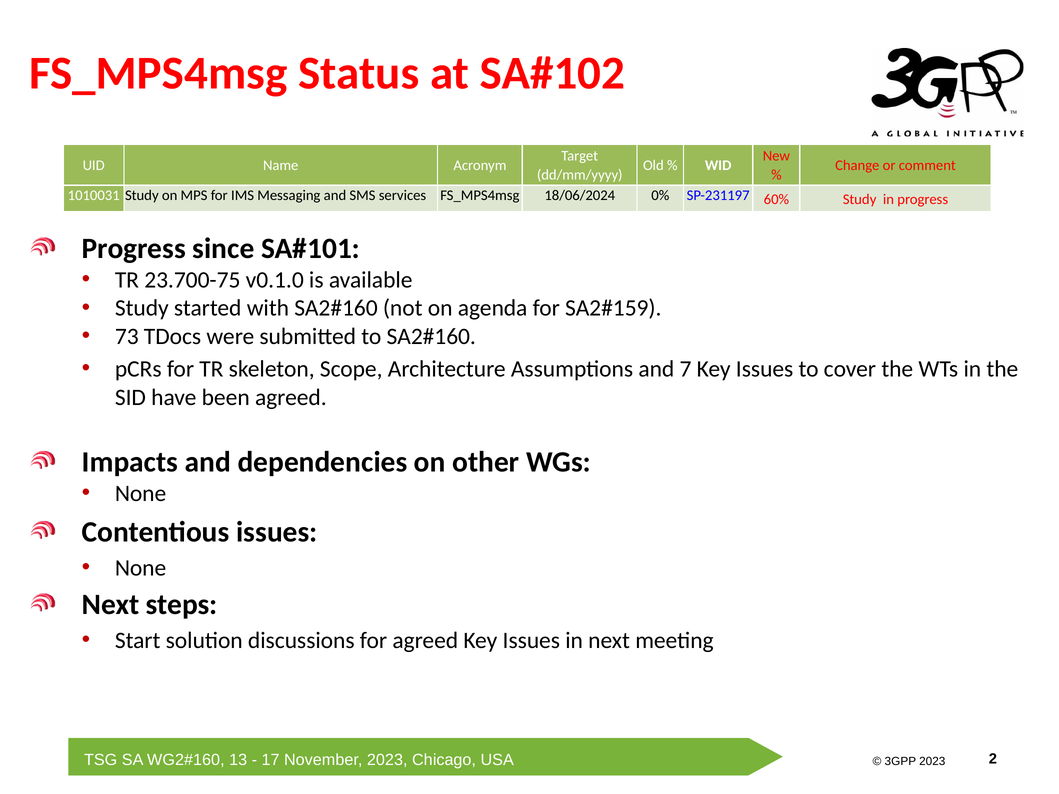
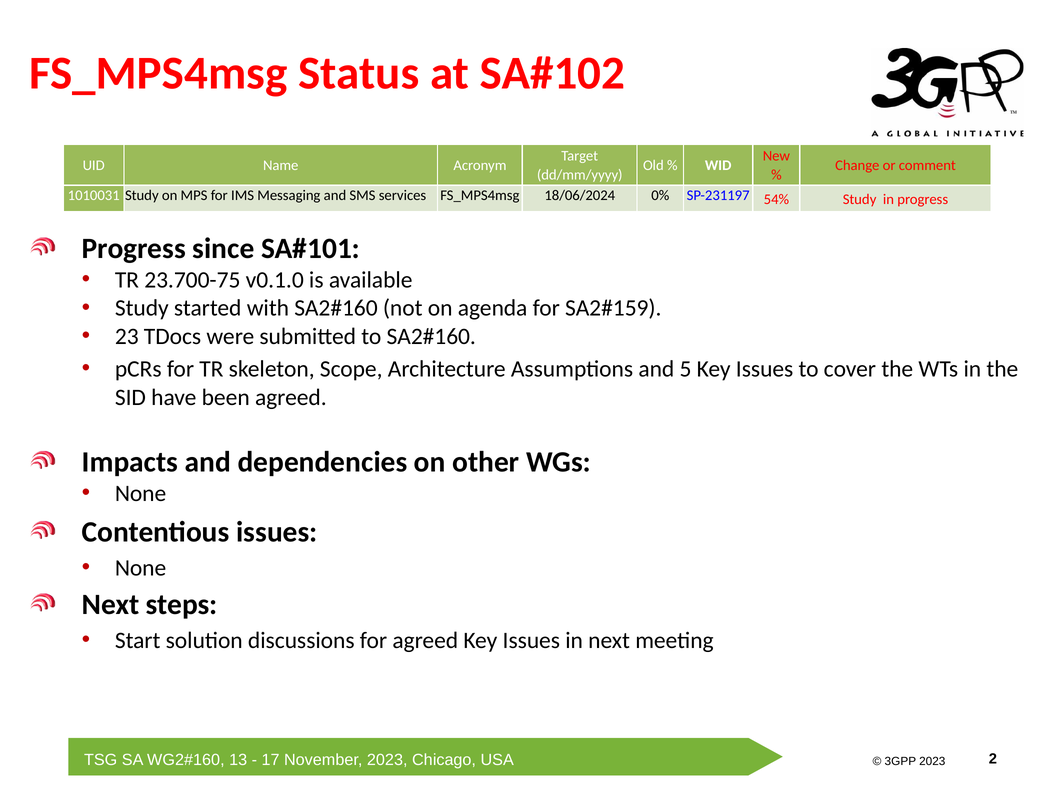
60%: 60% -> 54% (776, 199)
73: 73 -> 23 (127, 336)
7: 7 -> 5 (686, 369)
